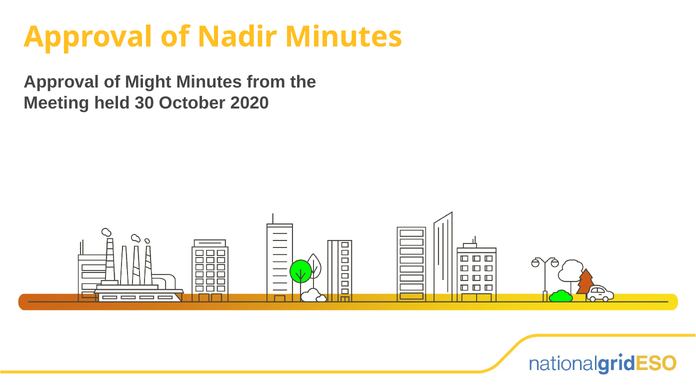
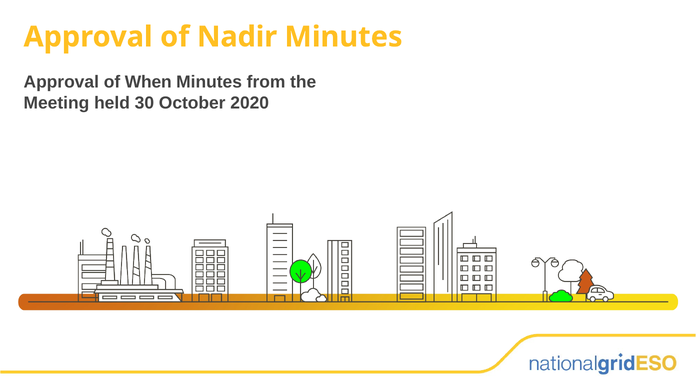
Might: Might -> When (148, 82)
